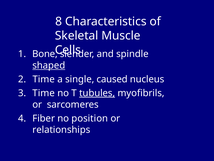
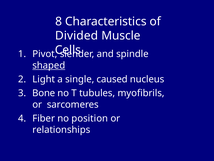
Skeletal: Skeletal -> Divided (77, 36)
Bone: Bone -> Pivot (45, 54)
Time: Time -> Light (44, 79)
Time: Time -> Bone (44, 93)
tubules underline: present -> none (97, 93)
